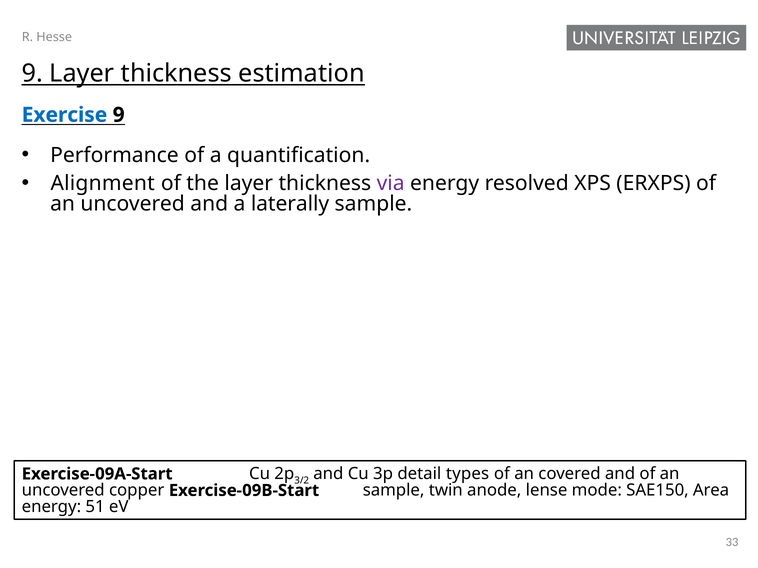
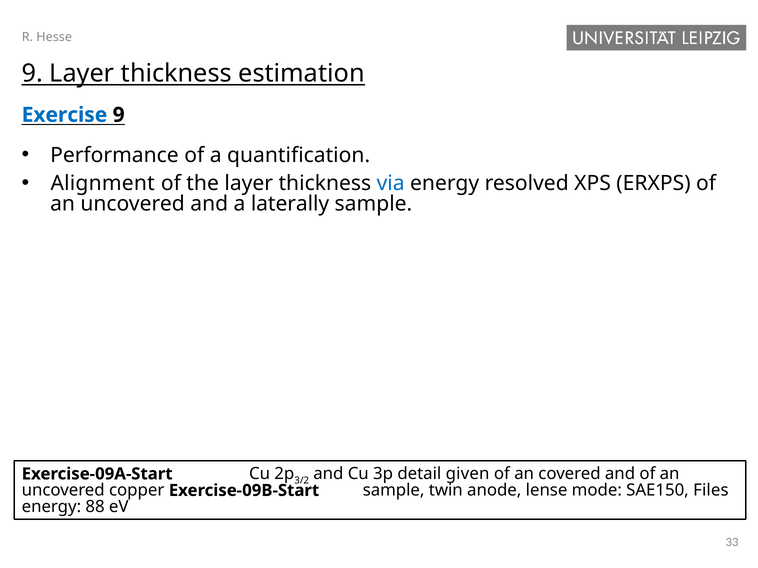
via colour: purple -> blue (391, 184)
types: types -> given (468, 474)
Area: Area -> Files (711, 491)
51: 51 -> 88 (95, 507)
